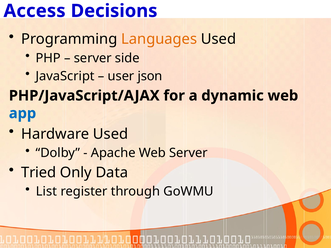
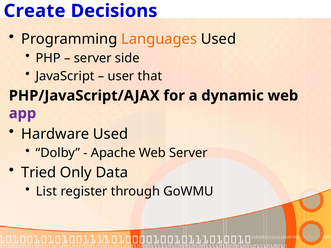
Access: Access -> Create (35, 11)
json: json -> that (150, 76)
app colour: blue -> purple (23, 113)
